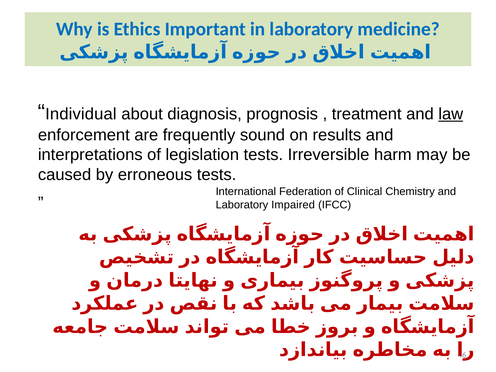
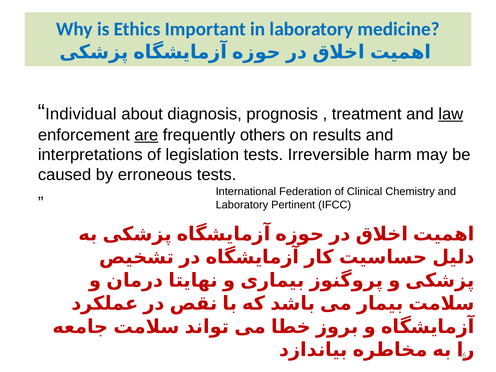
are underline: none -> present (146, 135)
sound: sound -> others (263, 135)
Impaired: Impaired -> Pertinent (293, 205)
